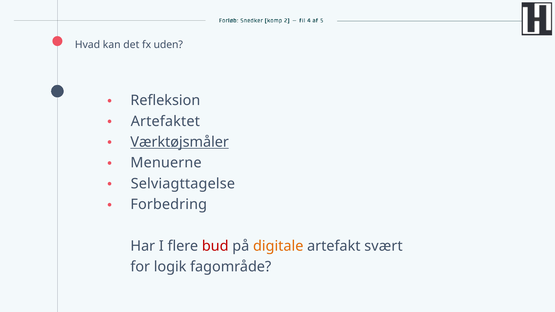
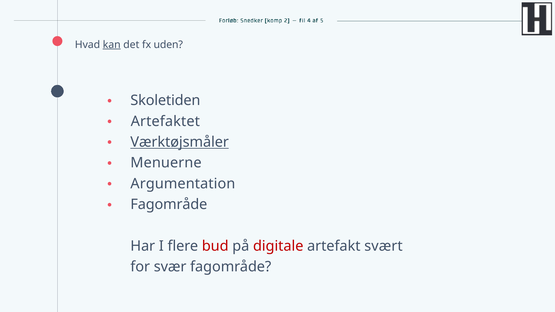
kan underline: none -> present (112, 45)
Refleksion: Refleksion -> Skoletiden (165, 101)
Selviagttagelse: Selviagttagelse -> Argumentation (183, 184)
Forbedring: Forbedring -> Fagområde (169, 205)
digitale colour: orange -> red (278, 246)
logik: logik -> svær (170, 267)
